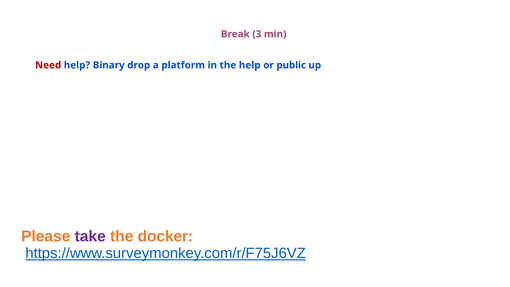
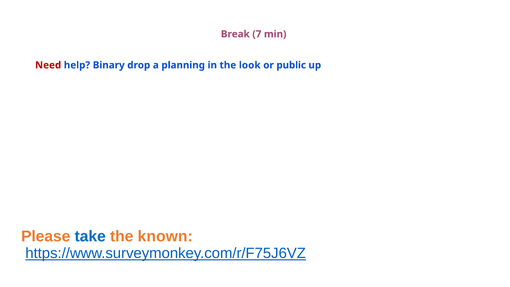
3: 3 -> 7 (257, 34)
platform: platform -> planning (183, 65)
the help: help -> look (250, 65)
take colour: purple -> blue (90, 236)
docker: docker -> known (165, 236)
